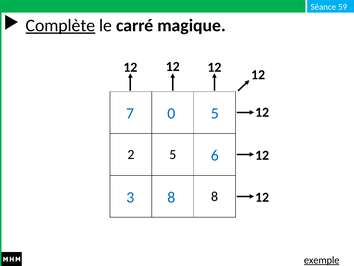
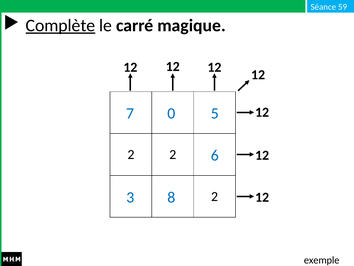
2 5: 5 -> 2 (173, 154)
8: 8 -> 2 (215, 196)
exemple underline: present -> none (322, 260)
